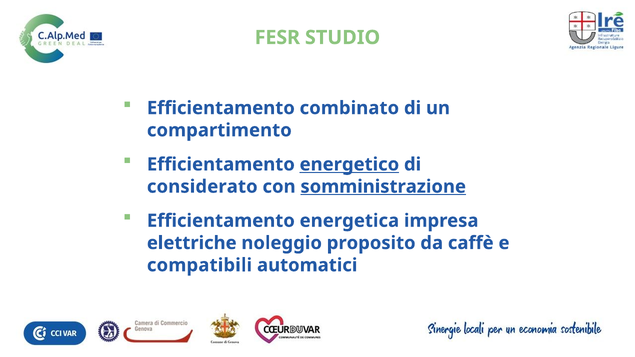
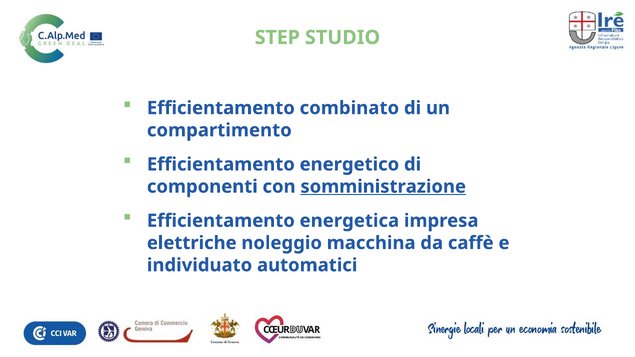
FESR: FESR -> STEP (277, 38)
energetico underline: present -> none (349, 164)
considerato: considerato -> componenti (202, 187)
proposito: proposito -> macchina (371, 243)
compatibili: compatibili -> individuato (200, 265)
